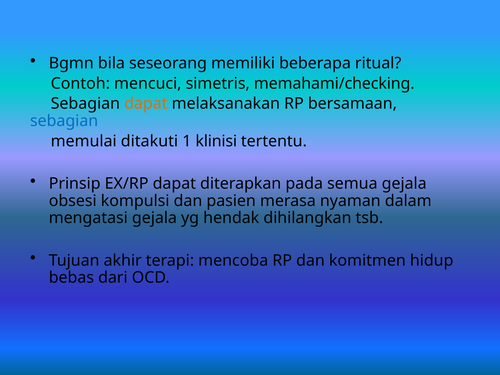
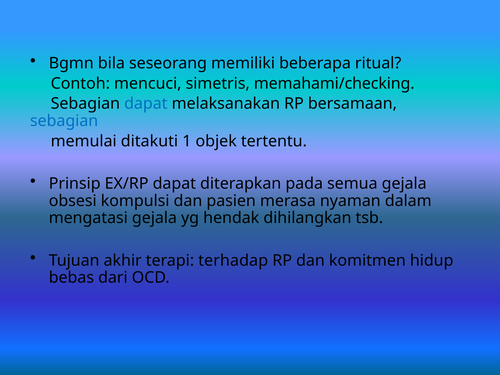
dapat colour: orange -> blue (146, 104)
klinisi: klinisi -> objek (216, 141)
mencoba: mencoba -> terhadap (233, 260)
